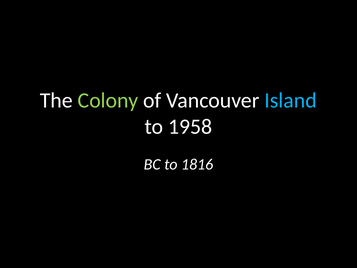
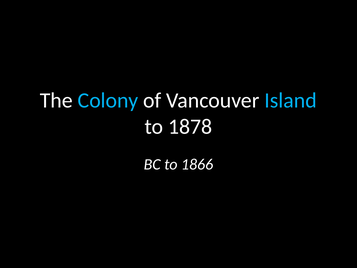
Colony colour: light green -> light blue (108, 100)
1958: 1958 -> 1878 (190, 126)
1816: 1816 -> 1866 (197, 164)
